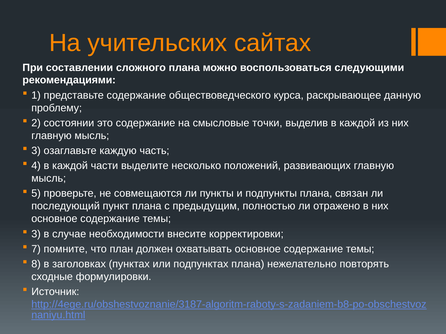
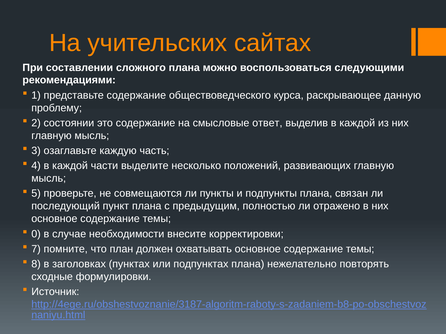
точки: точки -> ответ (267, 123)
3: 3 -> 0 (36, 234)
